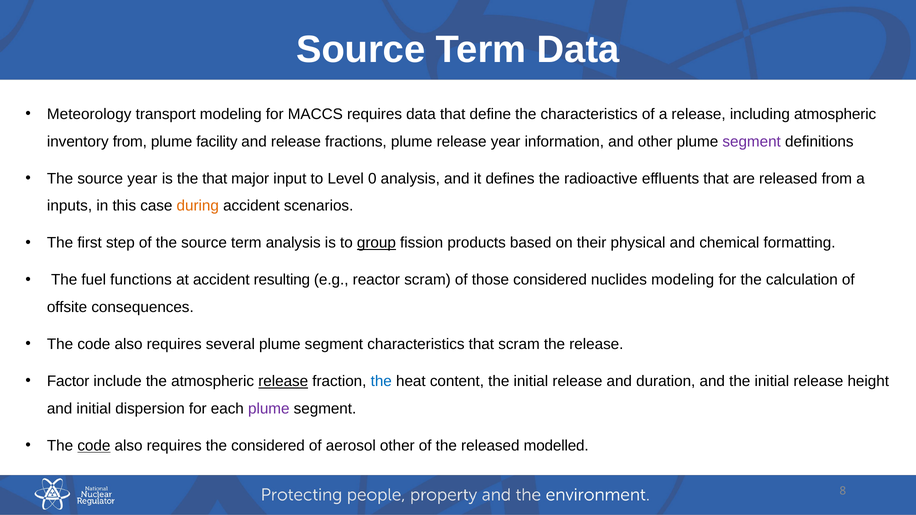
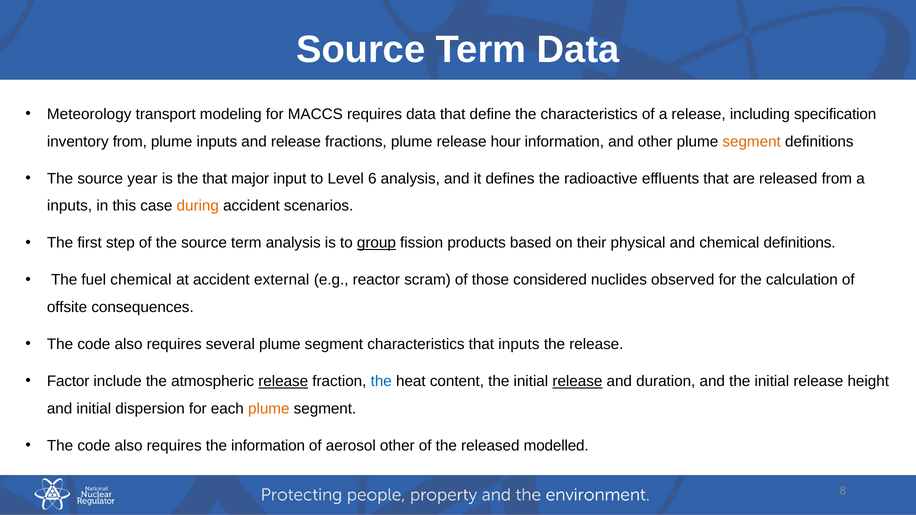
including atmospheric: atmospheric -> specification (835, 114)
plume facility: facility -> inputs (217, 142)
release year: year -> hour (506, 142)
segment colour: purple -> orange (752, 142)
0: 0 -> 6 (372, 179)
chemical formatting: formatting -> definitions (800, 243)
fuel functions: functions -> chemical (141, 280)
resulting: resulting -> external (282, 280)
nuclides modeling: modeling -> observed (683, 280)
that scram: scram -> inputs (519, 344)
release underline: none -> present (577, 381)
plume colour: purple -> orange (269, 409)
code underline: present -> none (94, 446)
the considered: considered -> information (268, 446)
